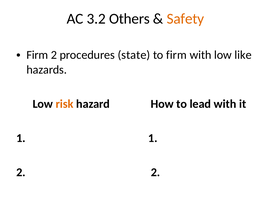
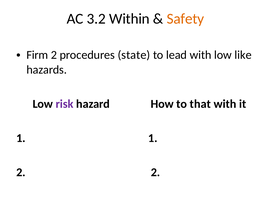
Others: Others -> Within (129, 19)
to firm: firm -> lead (176, 55)
risk colour: orange -> purple (65, 104)
lead: lead -> that (200, 104)
